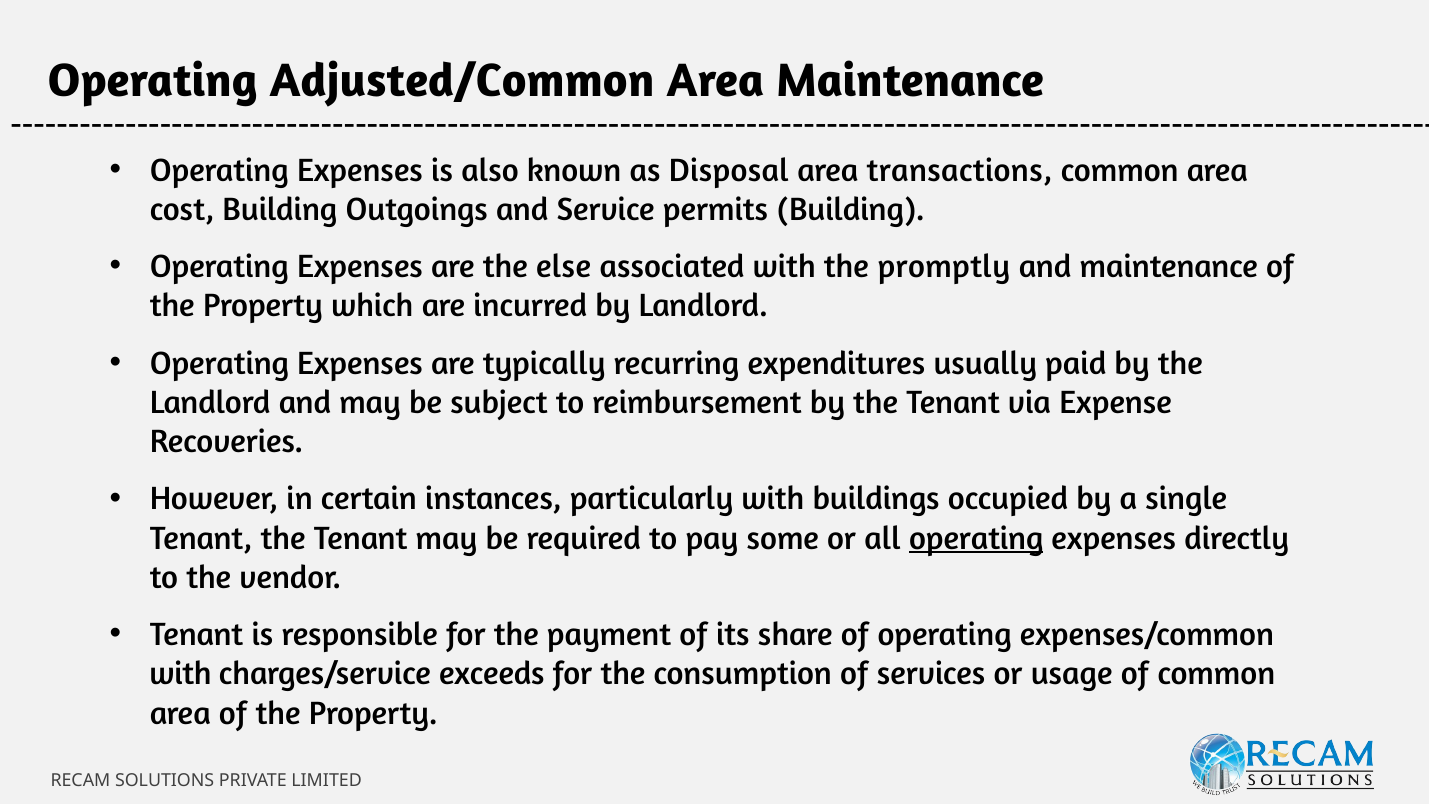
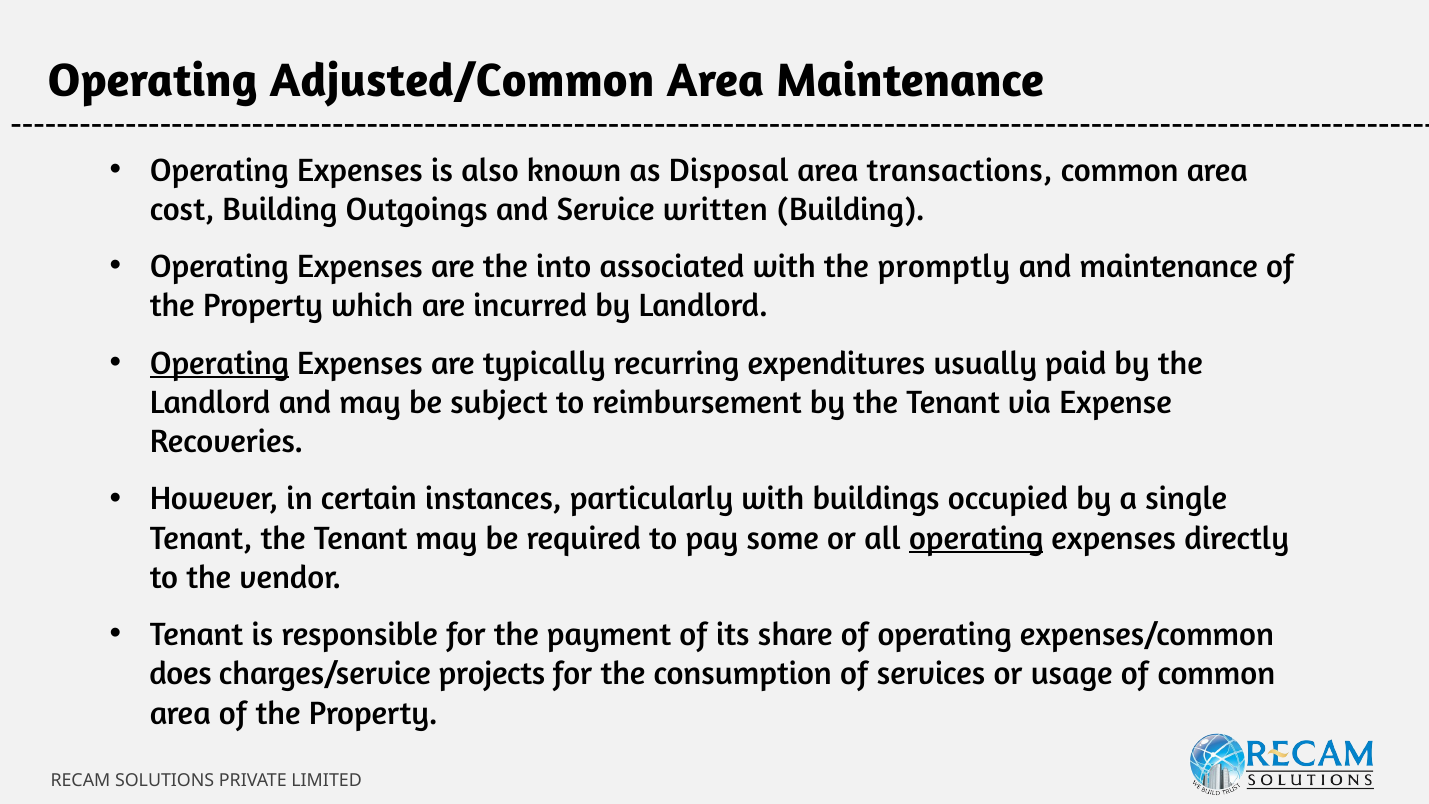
permits: permits -> written (715, 210)
else: else -> into (564, 267)
Operating underline: none -> present (219, 363)
with: with -> does (181, 674)
exceeds: exceeds -> projects (492, 674)
